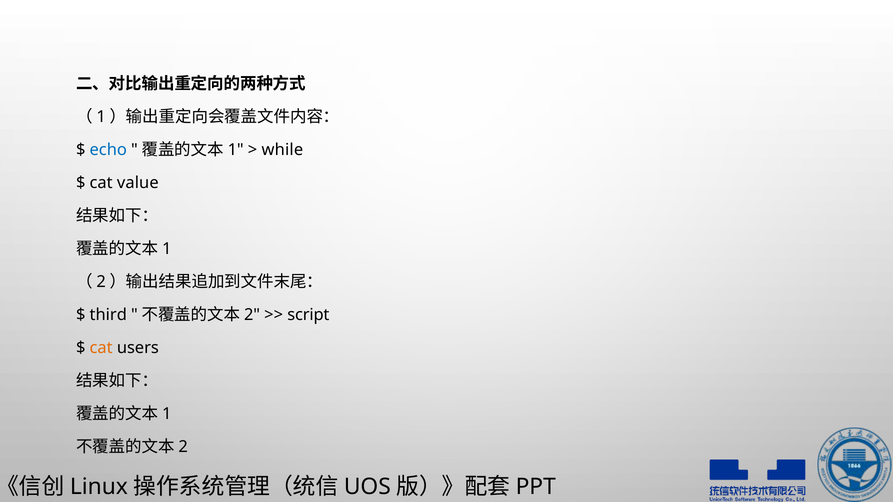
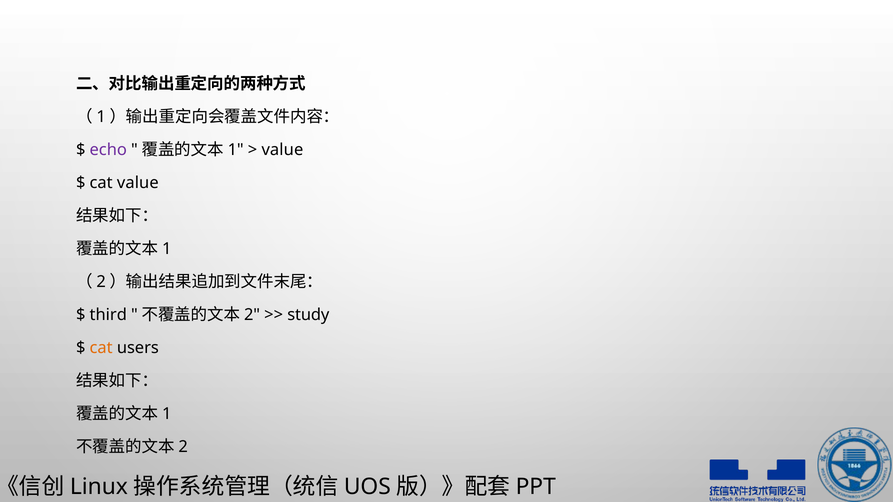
echo colour: blue -> purple (108, 150)
while: while -> value (282, 150)
script: script -> study (308, 315)
